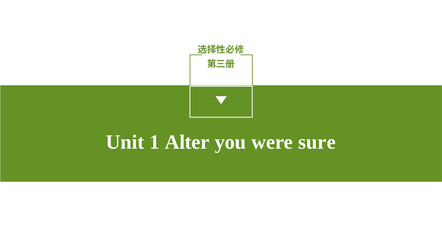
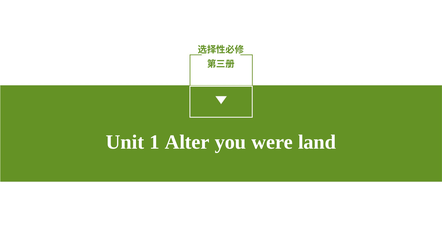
sure: sure -> land (317, 142)
